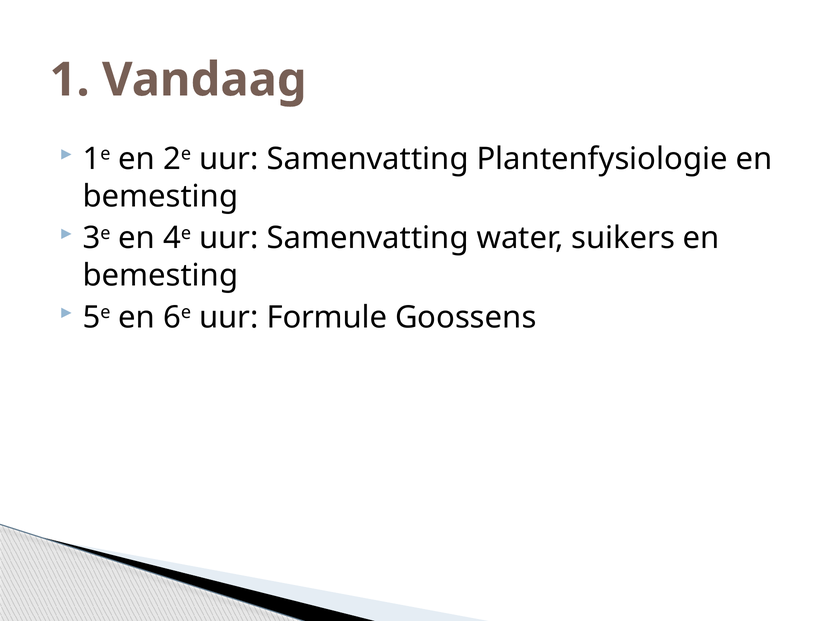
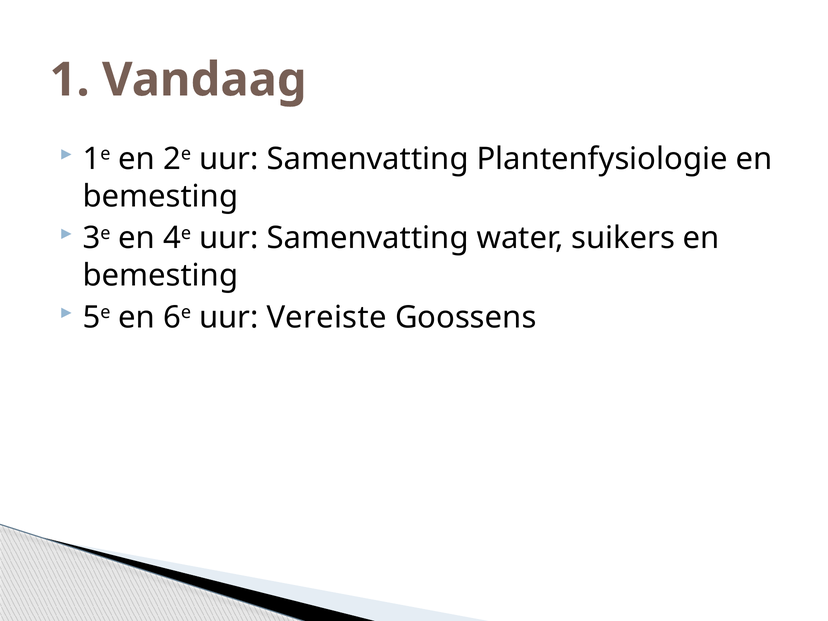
Formule: Formule -> Vereiste (327, 317)
